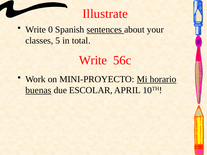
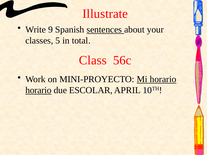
0: 0 -> 9 (51, 30)
Write: Write -> Class (93, 60)
buenas: buenas -> horario (38, 90)
